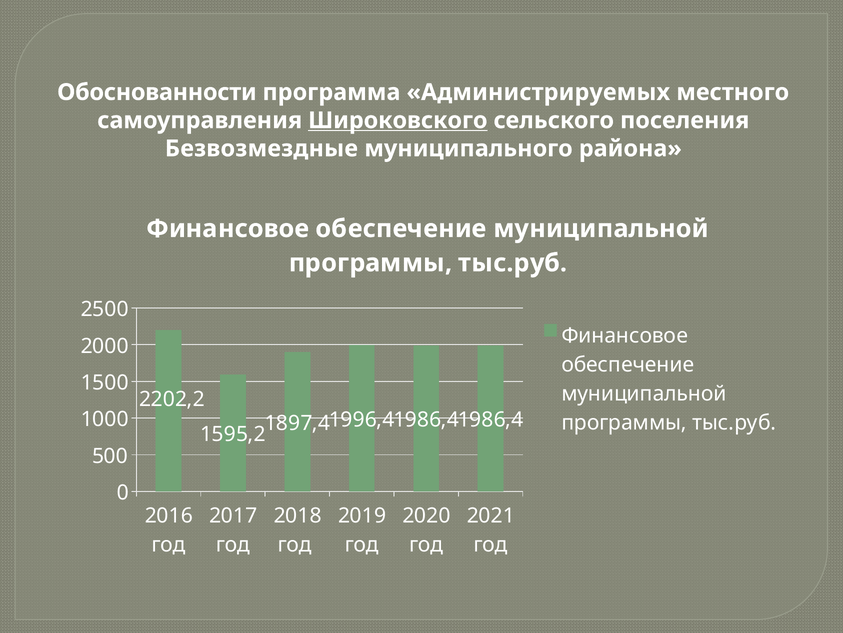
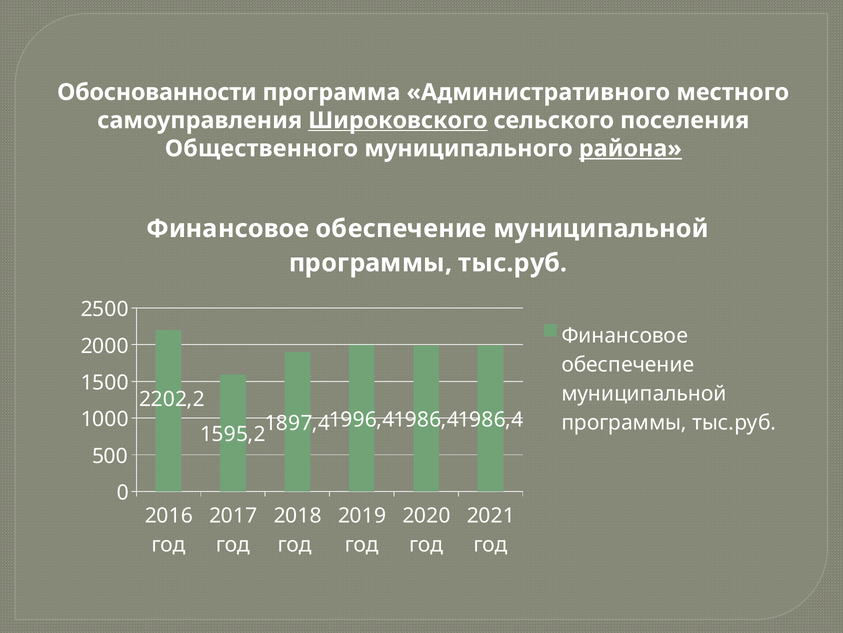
Администрируемых: Администрируемых -> Административного (538, 92)
Безвозмездные: Безвозмездные -> Общественного (261, 148)
района underline: none -> present (630, 148)
